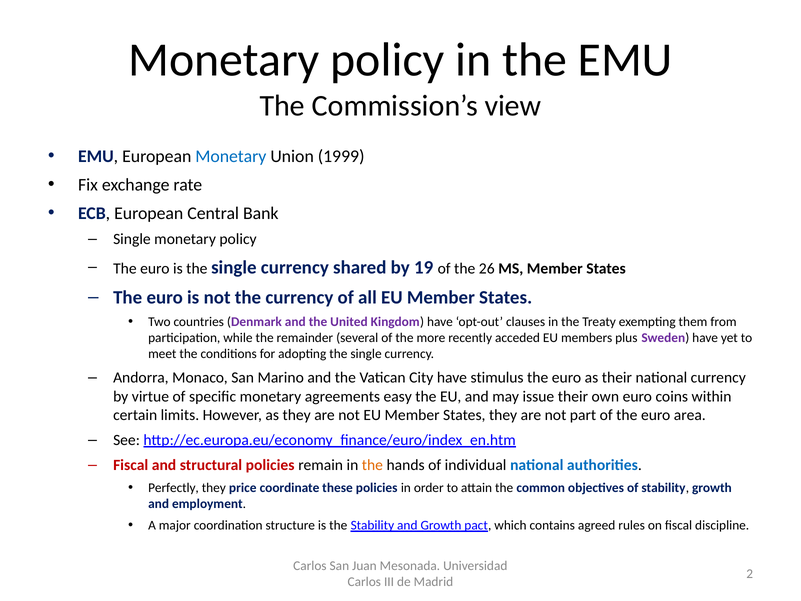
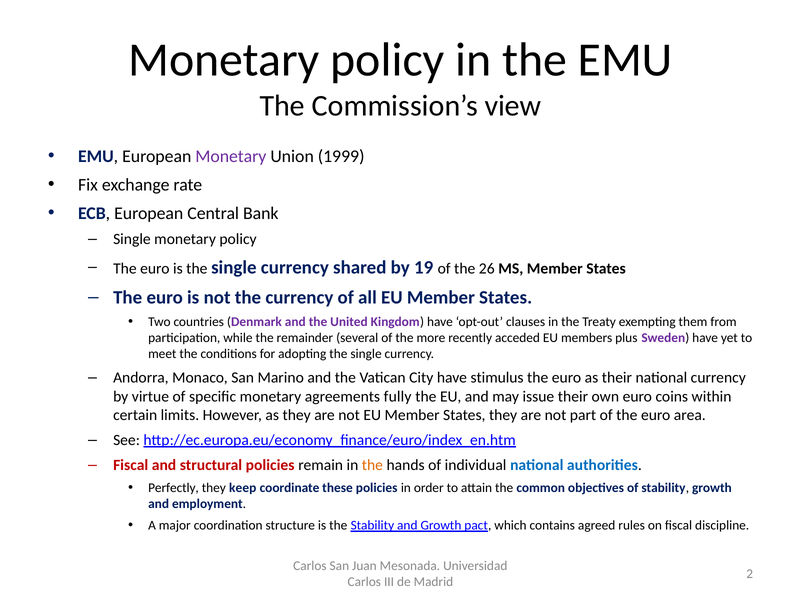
Monetary colour: blue -> purple (231, 156)
easy: easy -> fully (398, 396)
price: price -> keep (243, 488)
